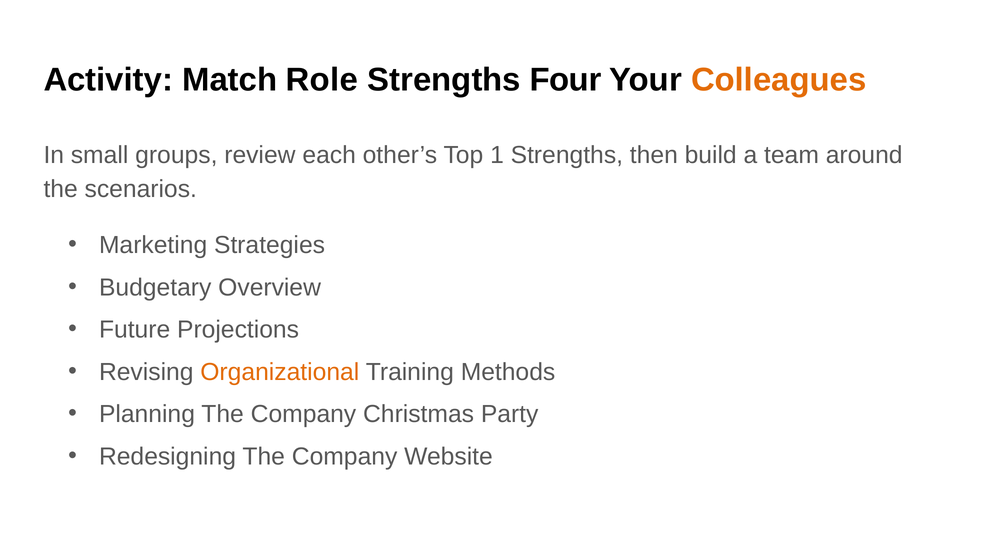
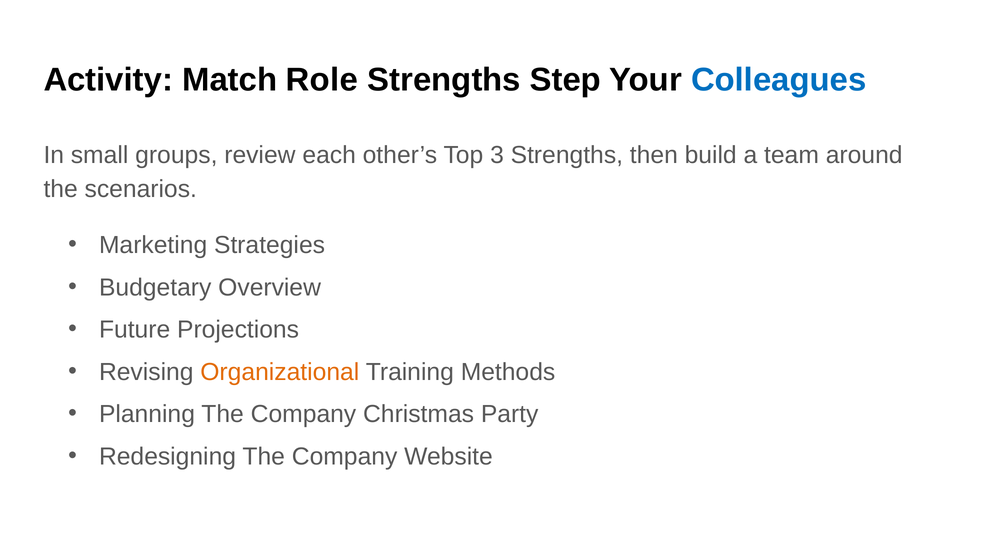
Four: Four -> Step (565, 80)
Colleagues colour: orange -> blue (779, 80)
1: 1 -> 3 (497, 155)
